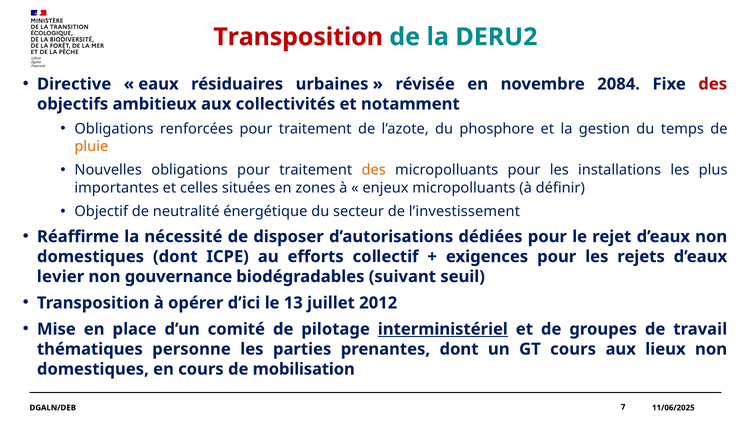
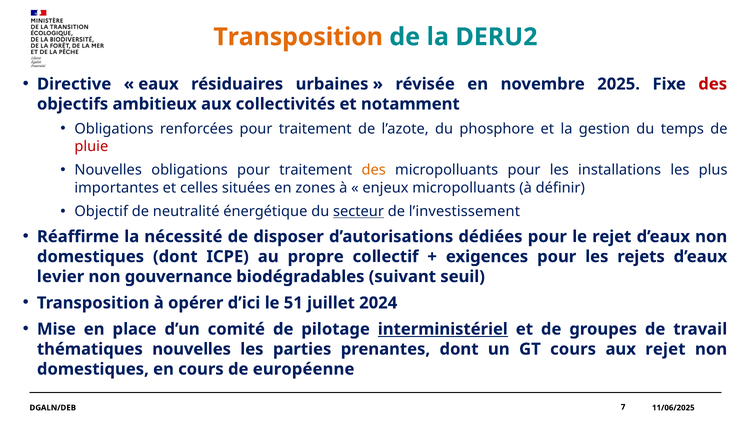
Transposition colour: red -> orange (298, 37)
2084: 2084 -> 2025 (619, 84)
pluie colour: orange -> red (91, 147)
secteur underline: none -> present (358, 212)
efforts: efforts -> propre (316, 257)
13: 13 -> 51 (293, 303)
2012: 2012 -> 2024 (378, 303)
thématiques personne: personne -> nouvelles (192, 350)
aux lieux: lieux -> rejet (665, 350)
mobilisation: mobilisation -> européenne (304, 370)
